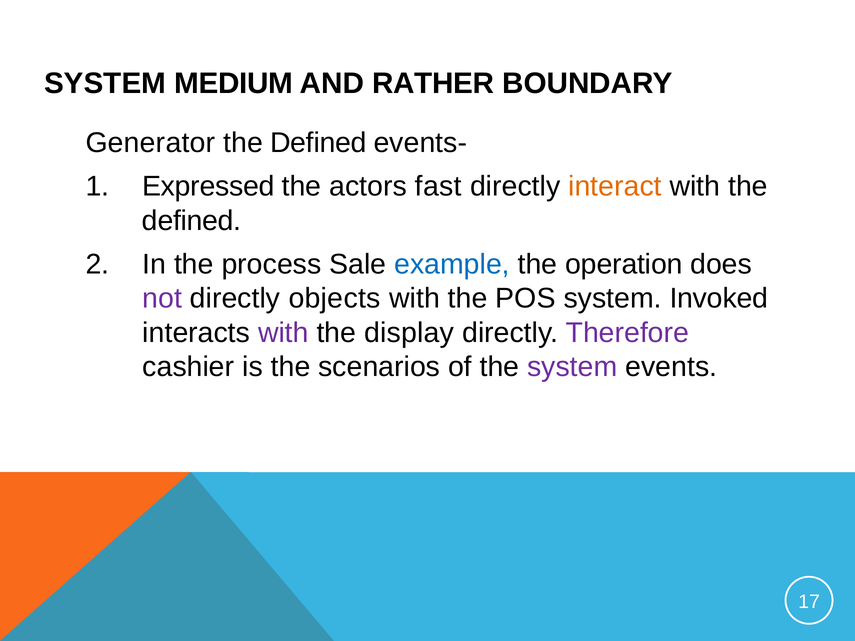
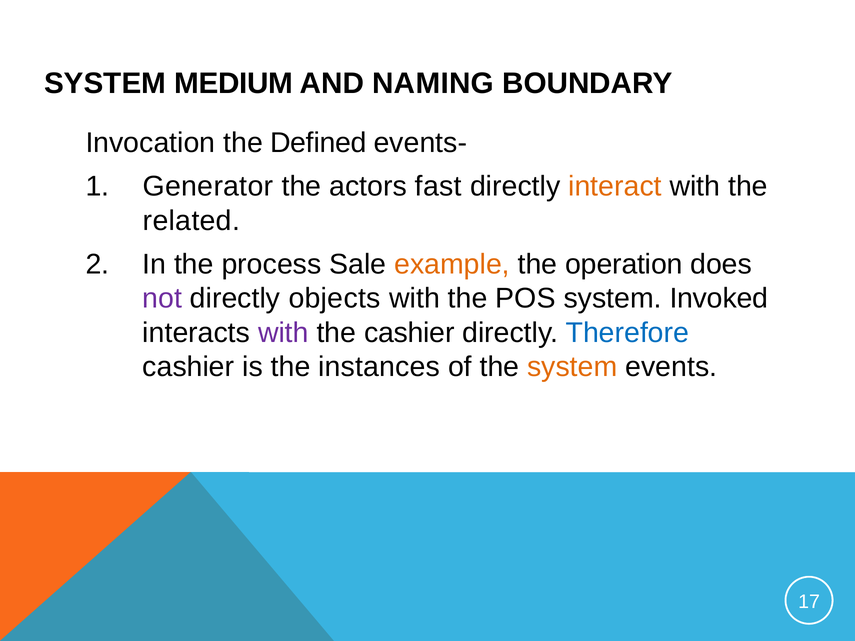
RATHER: RATHER -> NAMING (433, 83)
Generator: Generator -> Invocation (150, 143)
Expressed: Expressed -> Generator (208, 187)
defined: defined -> related (191, 221)
example colour: blue -> orange (452, 264)
the display: display -> cashier (409, 333)
Therefore colour: purple -> blue (627, 333)
scenarios: scenarios -> instances (379, 367)
system colour: purple -> orange (572, 367)
